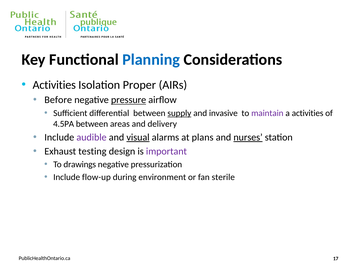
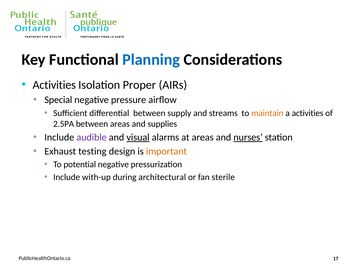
Before: Before -> Special (58, 100)
pressure underline: present -> none (129, 100)
supply underline: present -> none (179, 113)
invasive: invasive -> streams (223, 113)
maintain colour: purple -> orange (267, 113)
4.5PA: 4.5PA -> 2.5PA (64, 124)
delivery: delivery -> supplies (162, 124)
at plans: plans -> areas (203, 137)
important colour: purple -> orange (166, 151)
drawings: drawings -> potential (80, 164)
flow-up: flow-up -> with-up (96, 177)
environment: environment -> architectural (162, 177)
